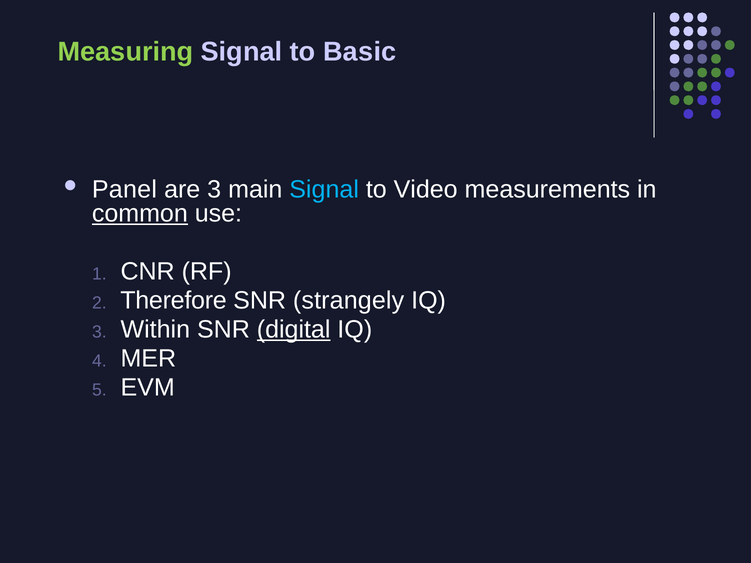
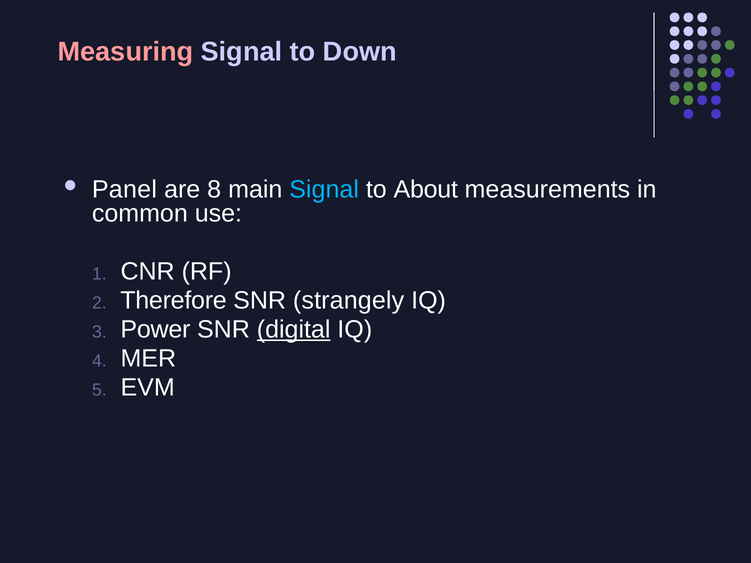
Measuring colour: light green -> pink (125, 52)
Basic: Basic -> Down (360, 52)
are 3: 3 -> 8 (214, 189)
Video: Video -> About (426, 189)
common underline: present -> none (140, 213)
Within: Within -> Power (155, 330)
